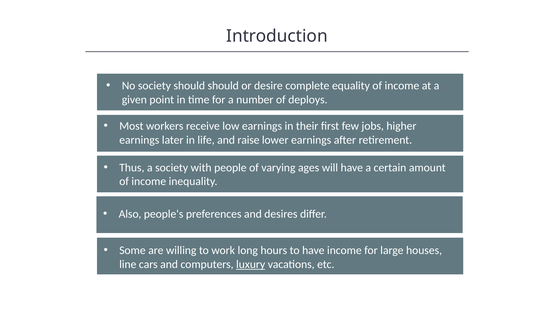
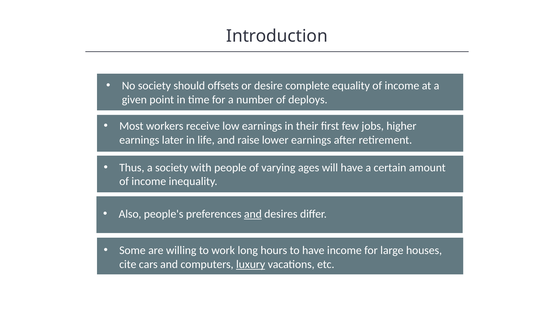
should should: should -> offsets (223, 86)
and underline: none -> present (253, 214)
line: line -> cite (128, 264)
